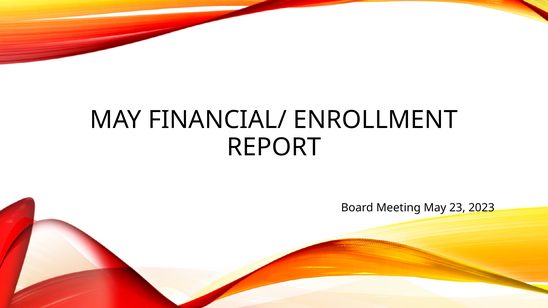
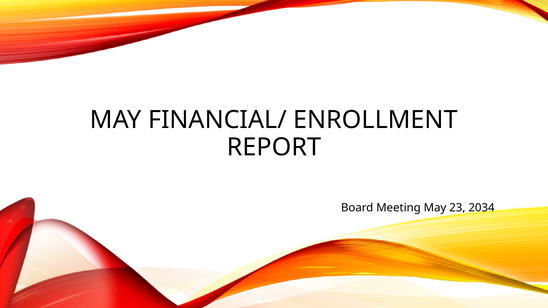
2023: 2023 -> 2034 (482, 208)
